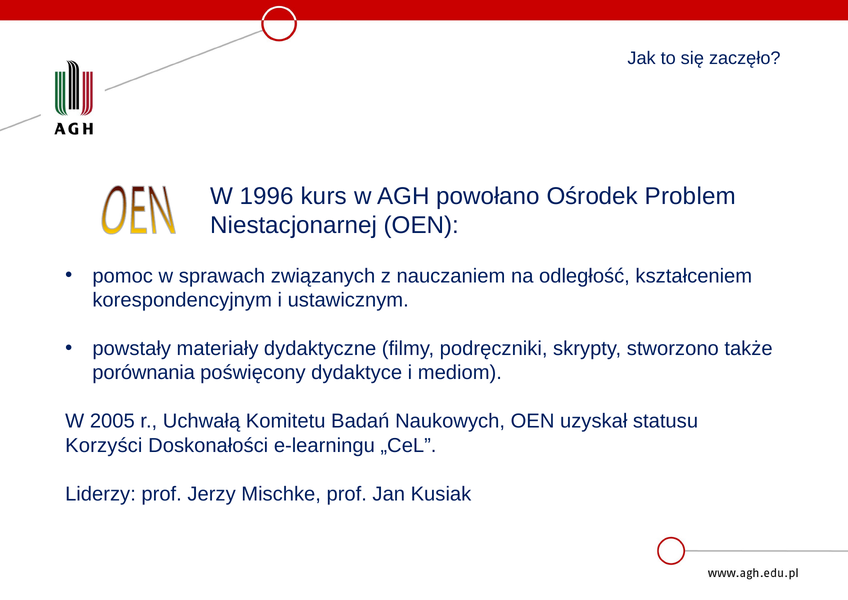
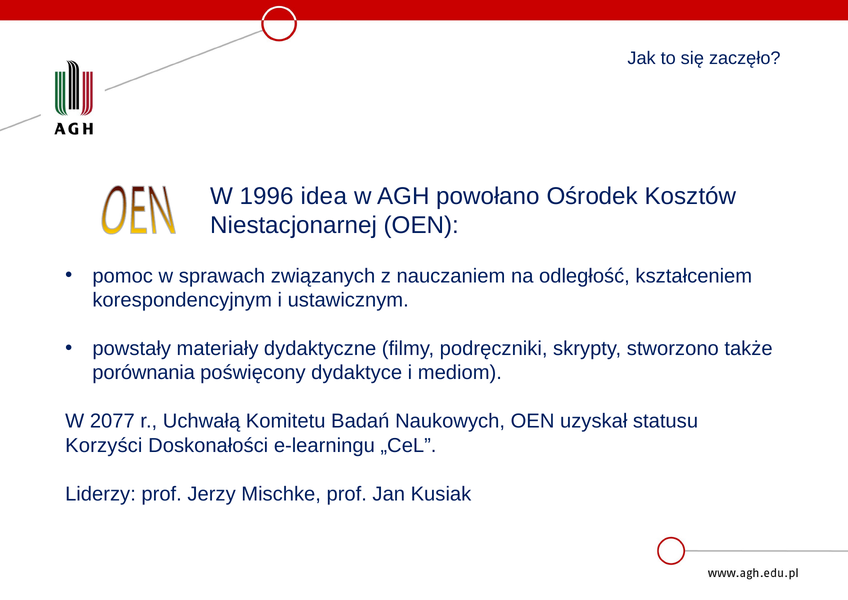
kurs: kurs -> idea (324, 196)
Problem: Problem -> Kosztów (690, 196)
2005: 2005 -> 2077 (112, 421)
